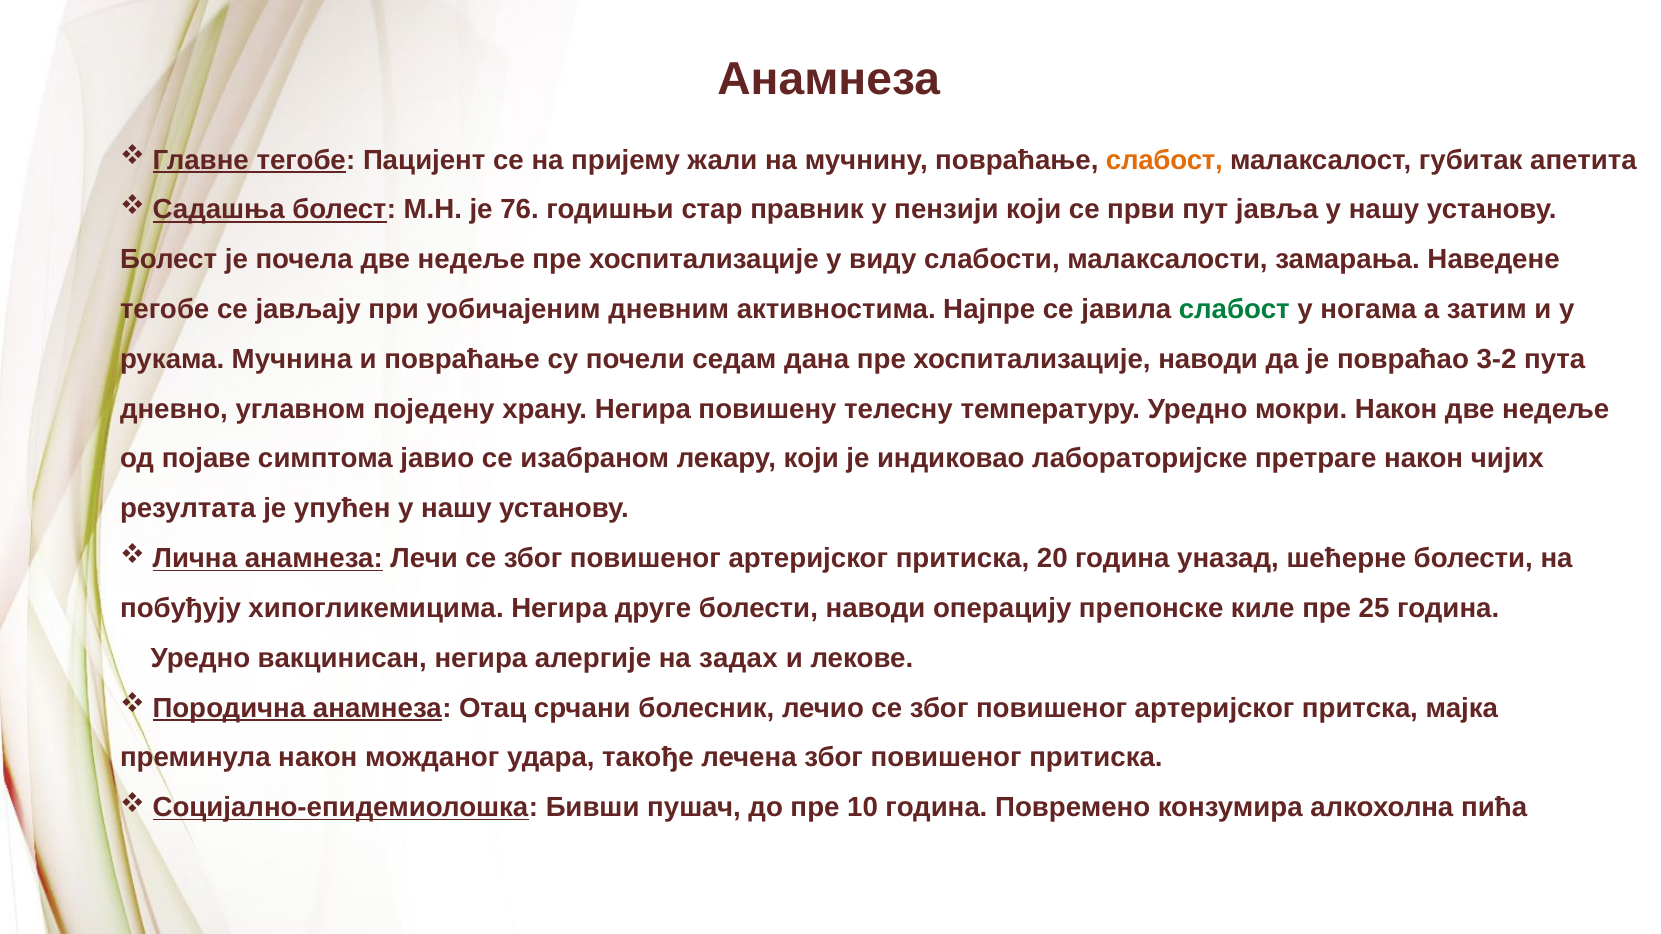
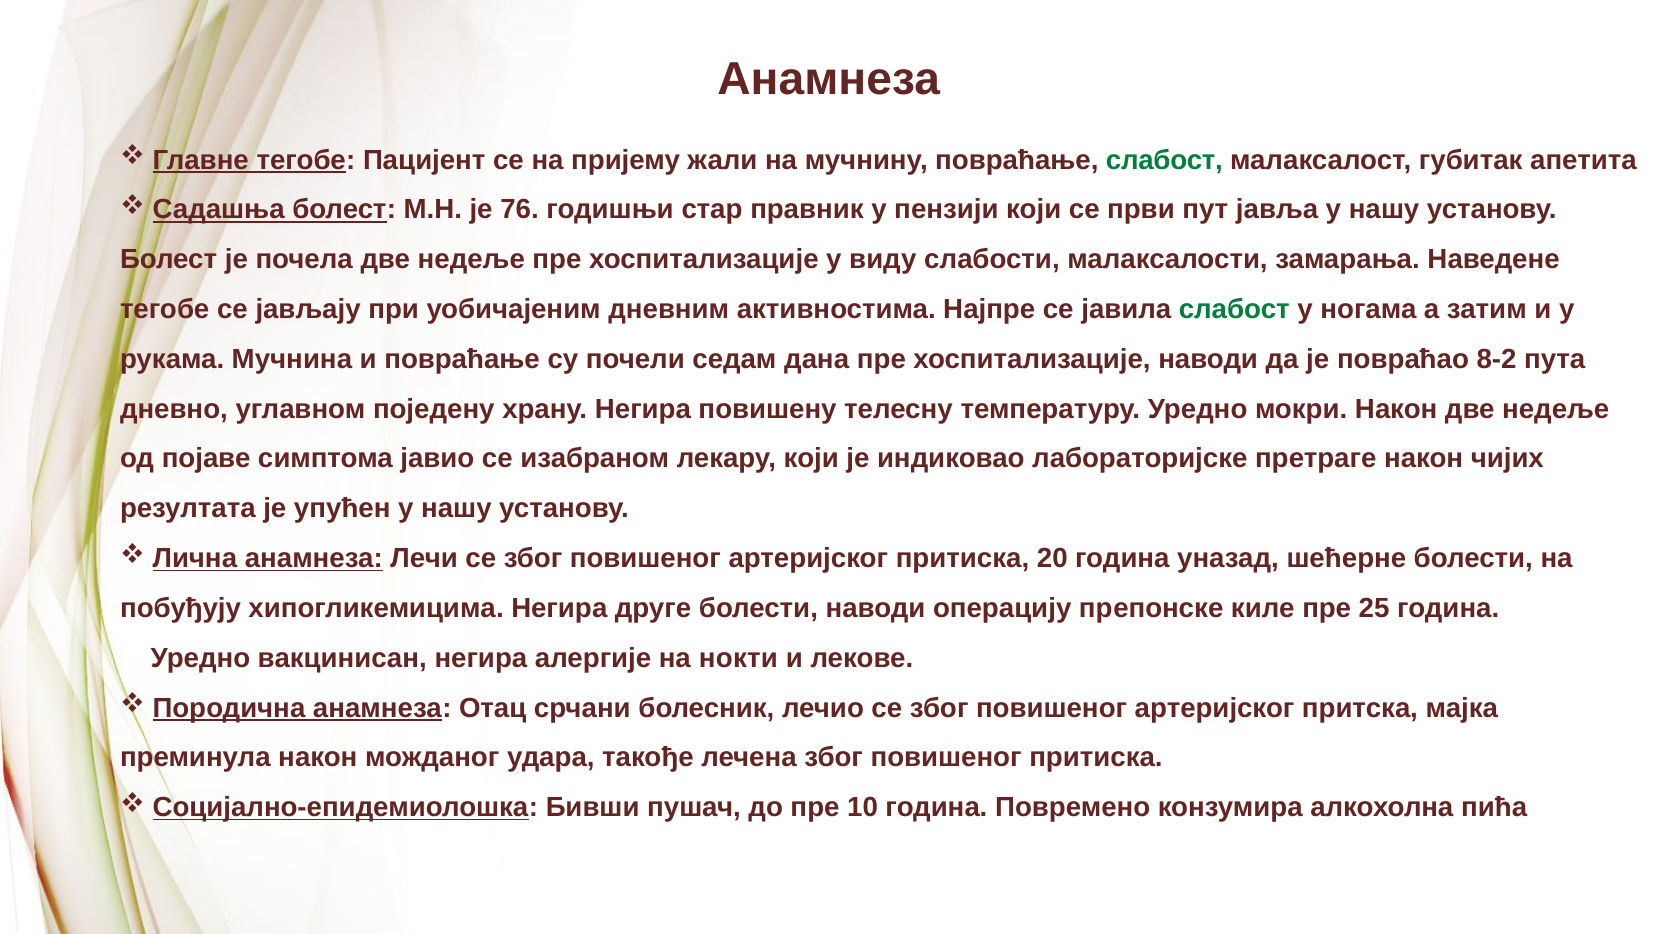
слабост colour: orange -> green (1164, 160)
3-2: 3-2 -> 8-2 (1497, 359)
задах: задах -> нокти (738, 658)
